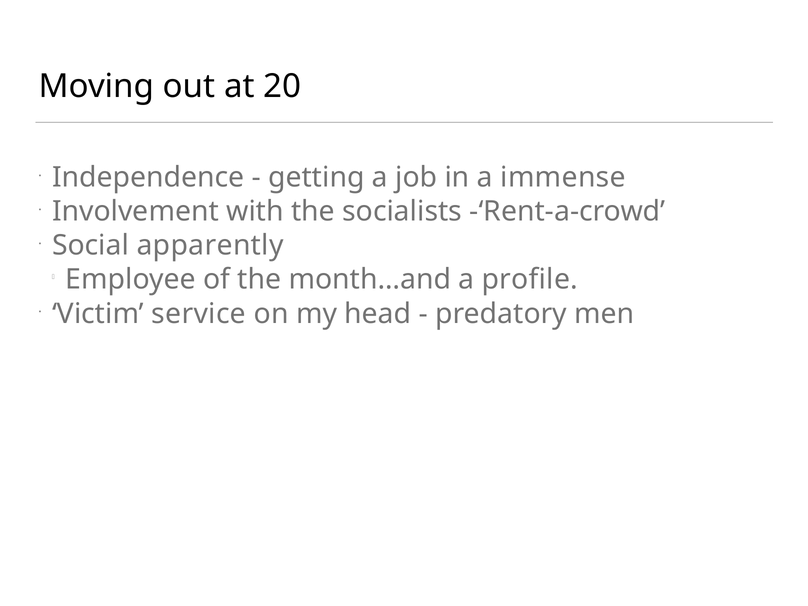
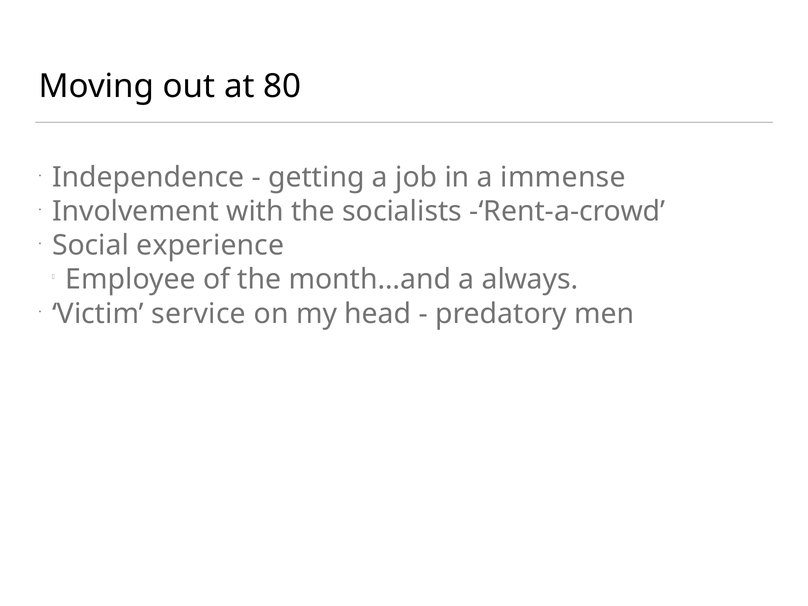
20: 20 -> 80 (282, 87)
apparently: apparently -> experience (210, 245)
profile: profile -> always (530, 280)
